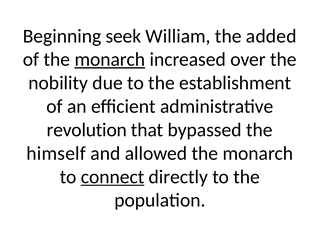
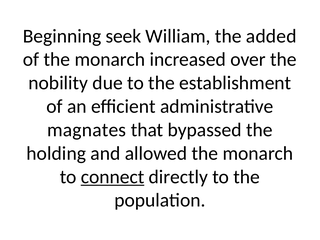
monarch underline: present -> none (110, 60)
revolution: revolution -> magnates (87, 130)
himself: himself -> holding (56, 153)
